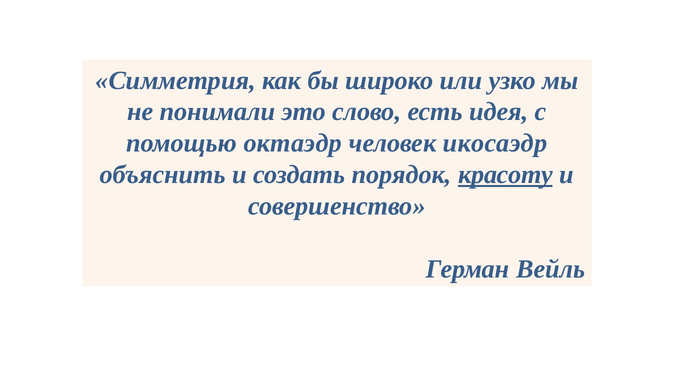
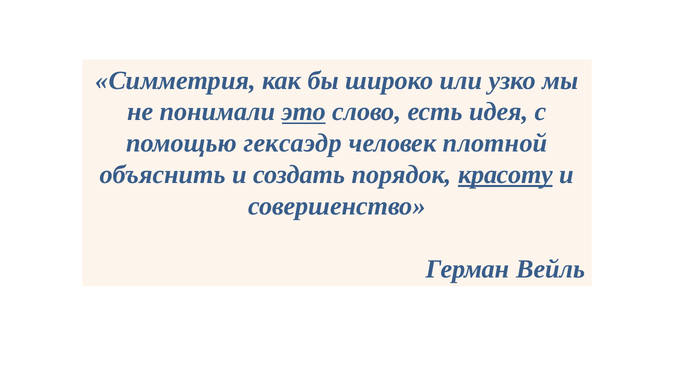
это underline: none -> present (304, 112)
октаэдр: октаэдр -> гексаэдр (293, 143)
икосаэдр: икосаэдр -> плотной (495, 143)
